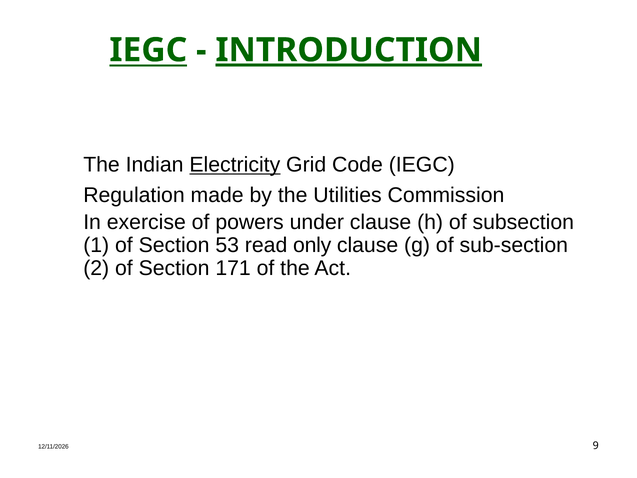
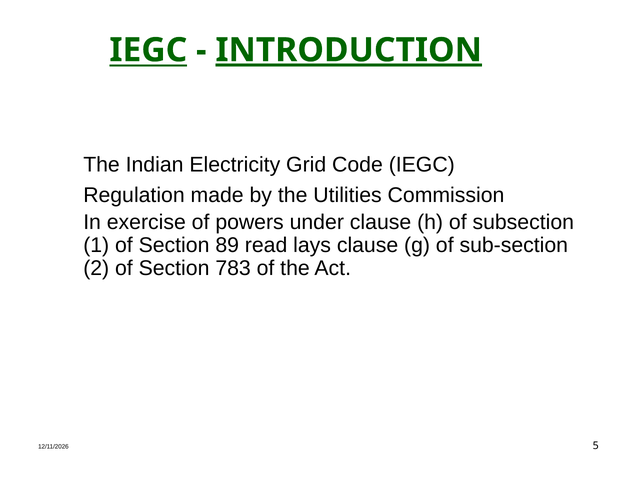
Electricity underline: present -> none (235, 165)
53: 53 -> 89 (227, 245)
only: only -> lays (312, 245)
171: 171 -> 783 (233, 268)
9: 9 -> 5 (596, 445)
